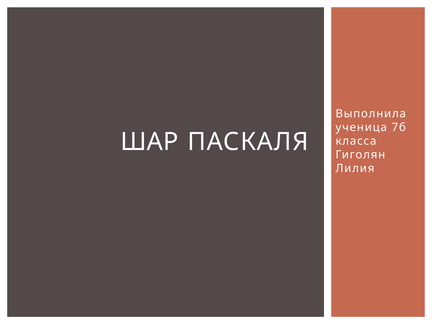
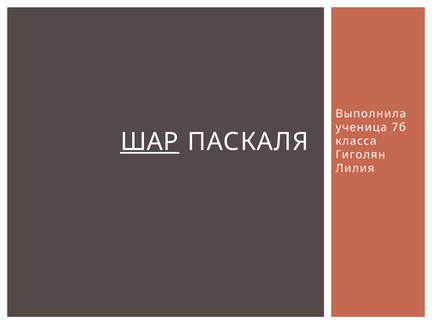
ШАР underline: none -> present (149, 142)
